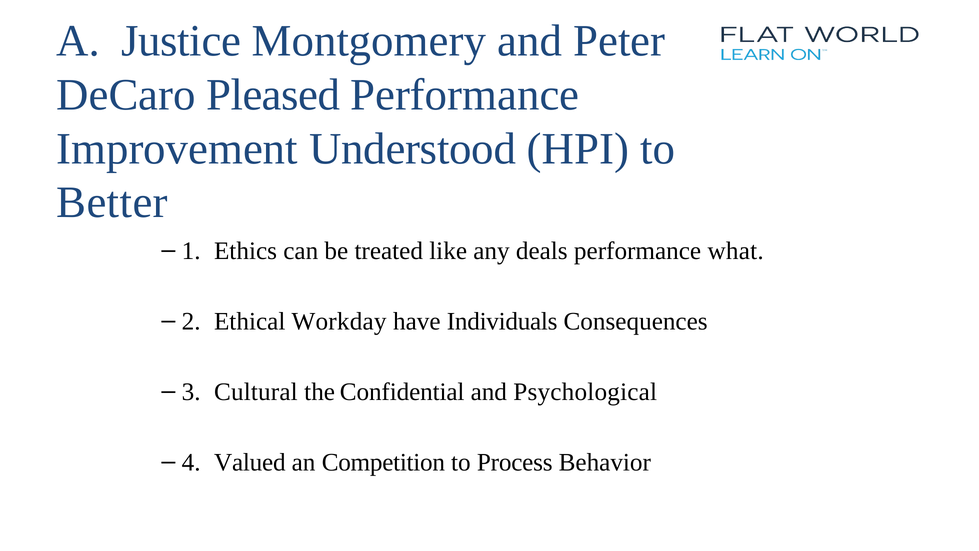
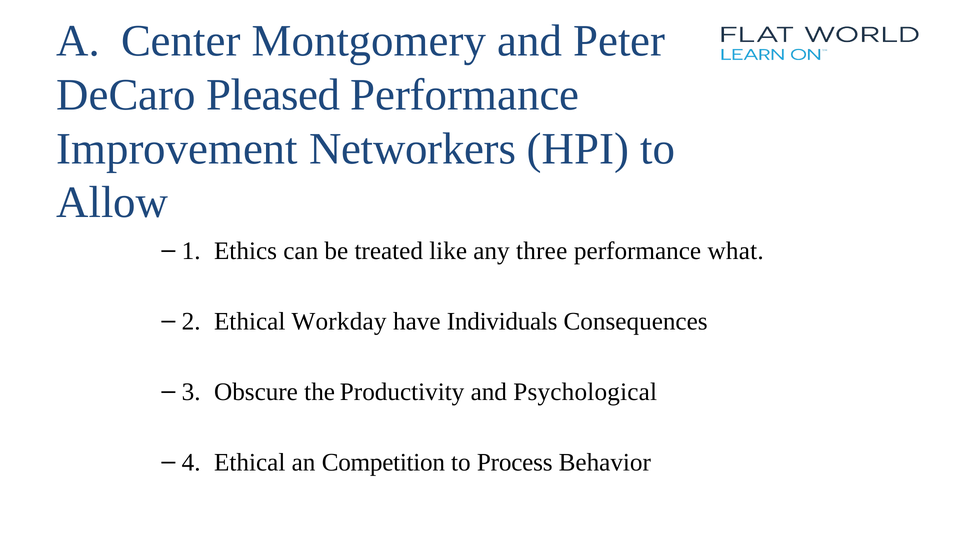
Justice: Justice -> Center (181, 41)
Understood: Understood -> Networkers (413, 149)
Better: Better -> Allow (112, 202)
deals: deals -> three (542, 251)
Cultural: Cultural -> Obscure (256, 392)
Confidential: Confidential -> Productivity (402, 392)
Valued: Valued -> Ethical (250, 462)
